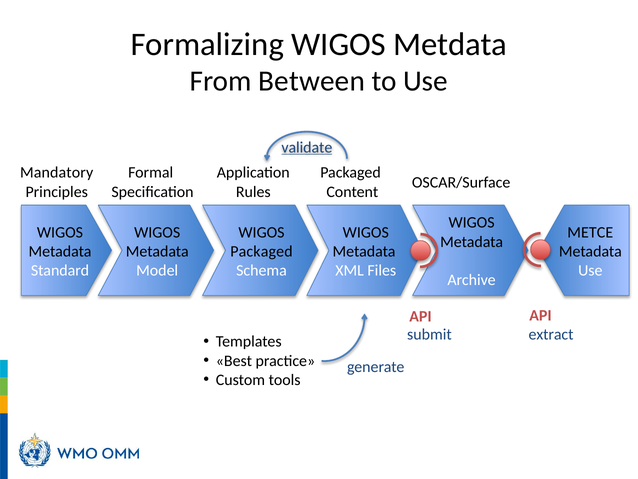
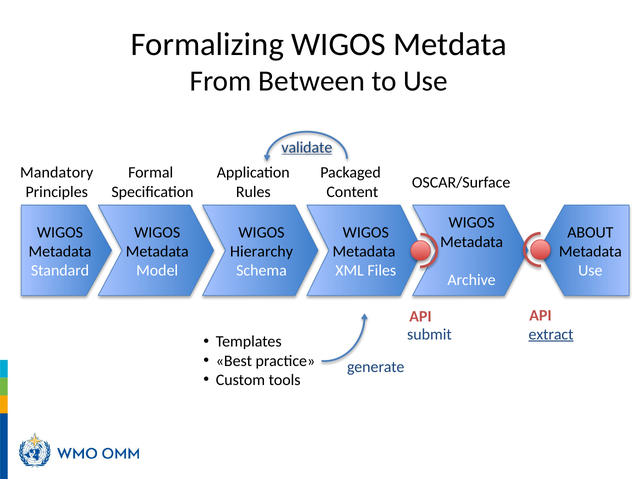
METCE: METCE -> ABOUT (590, 232)
Packaged: Packaged -> Hierarchy (262, 251)
extract underline: none -> present (551, 334)
